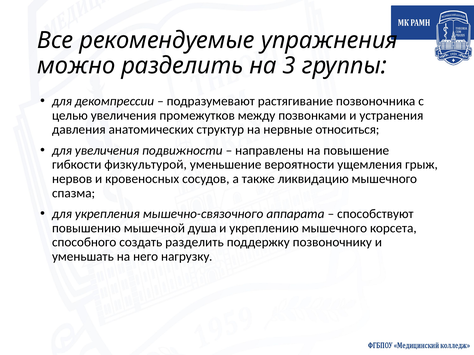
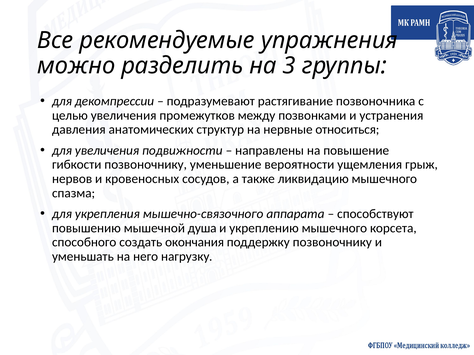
гибкости физкультурой: физкультурой -> позвоночнику (146, 165)
создать разделить: разделить -> окончания (195, 243)
